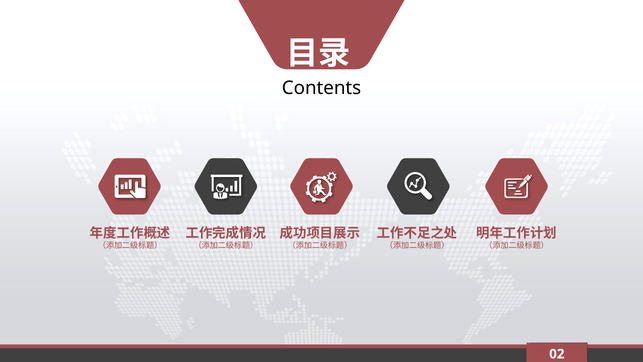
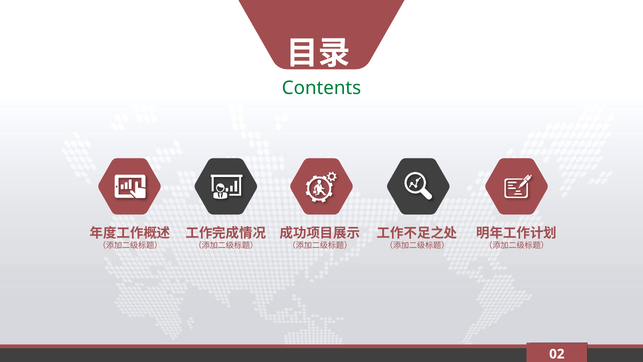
Contents colour: black -> green (322, 88)
